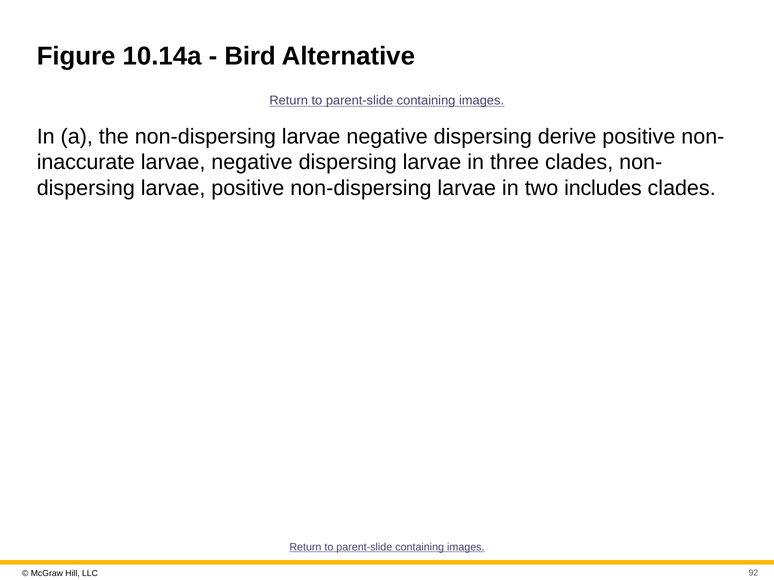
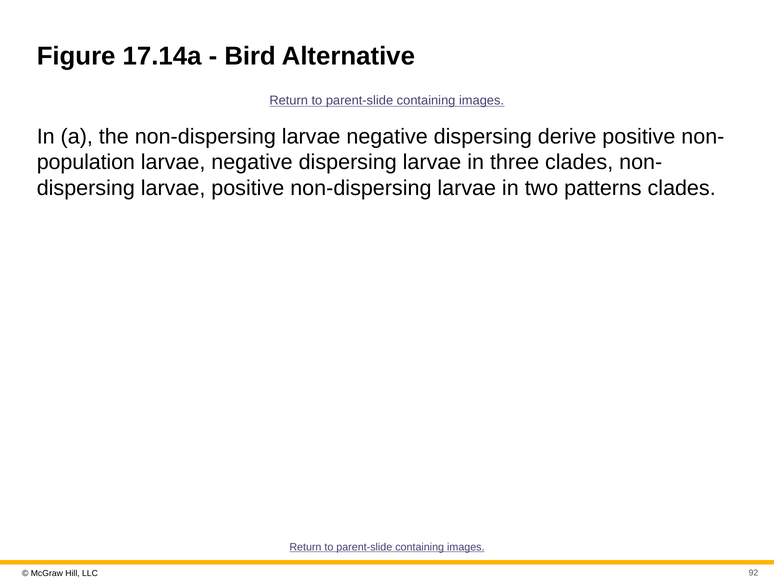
10.14a: 10.14a -> 17.14a (162, 56)
inaccurate: inaccurate -> population (86, 162)
includes: includes -> patterns (603, 188)
